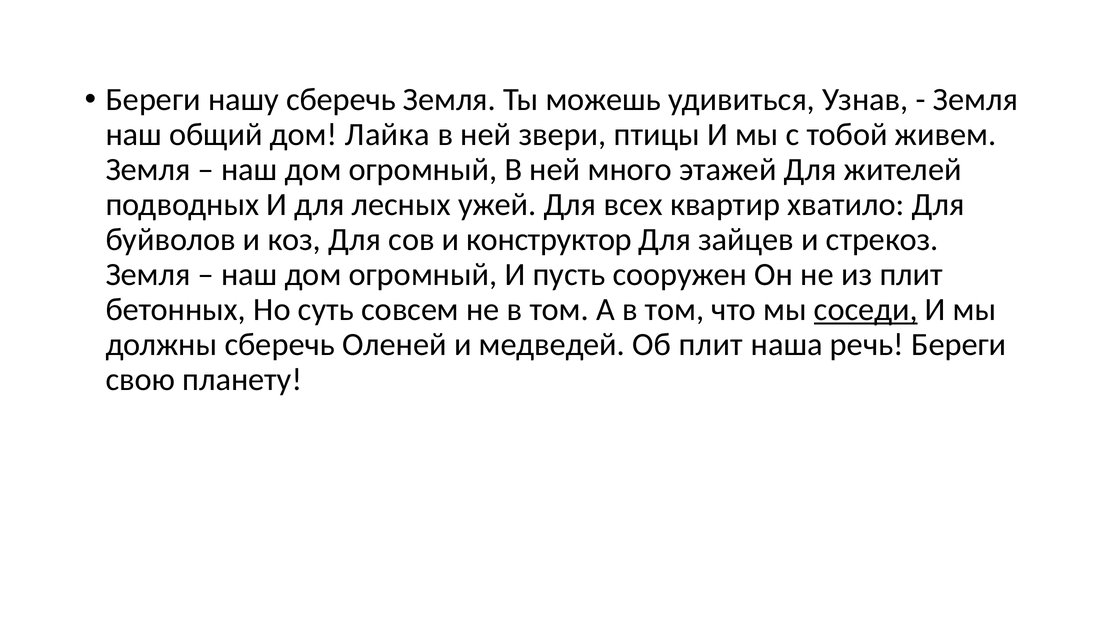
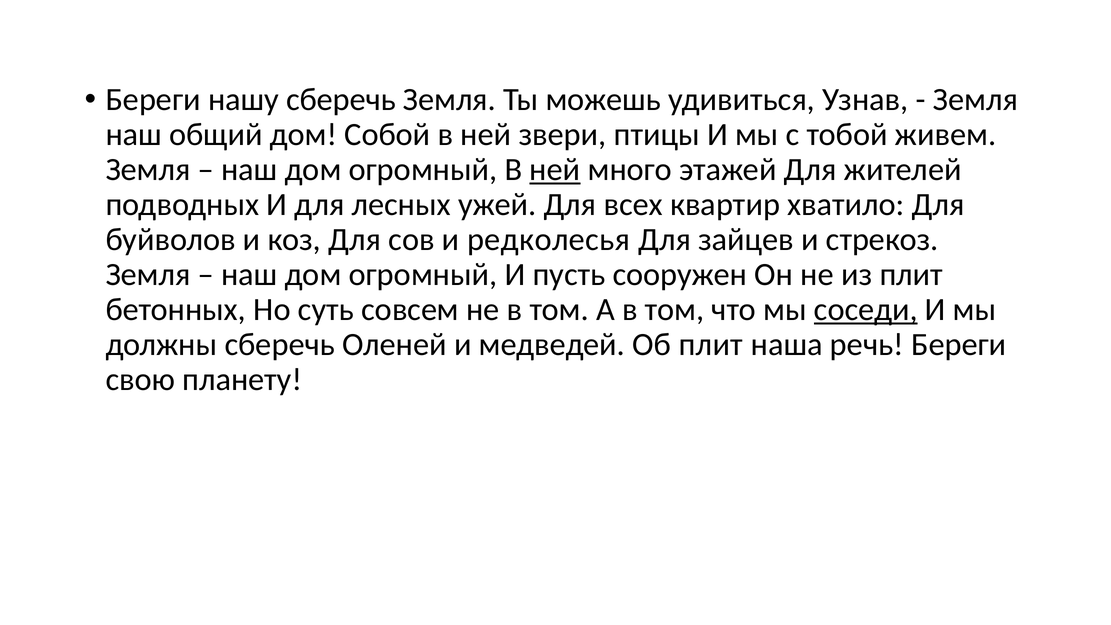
Лайка: Лайка -> Собой (387, 135)
ней underline: none -> present (555, 170)
конструктор: конструктор -> редколесья (549, 240)
